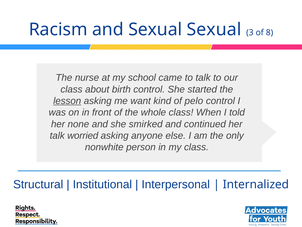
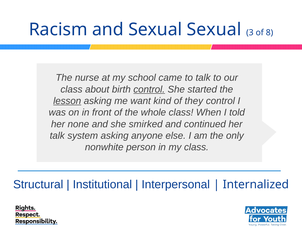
control underline: none -> present (149, 89)
pelo: pelo -> they (194, 101)
worried: worried -> system (83, 135)
